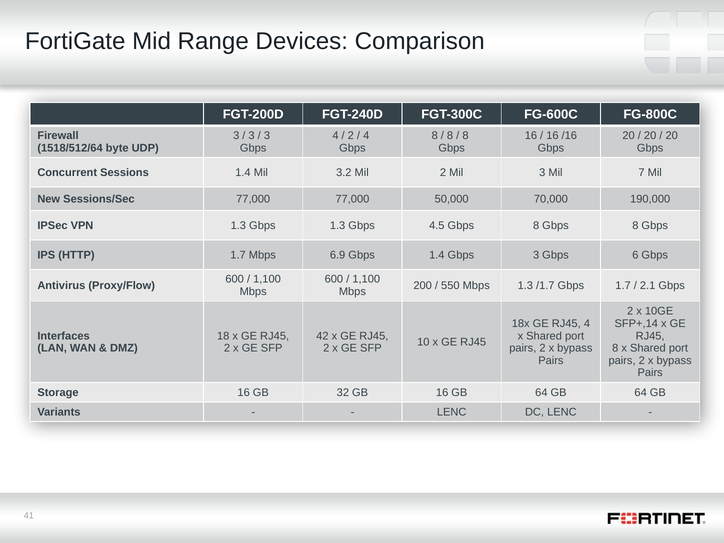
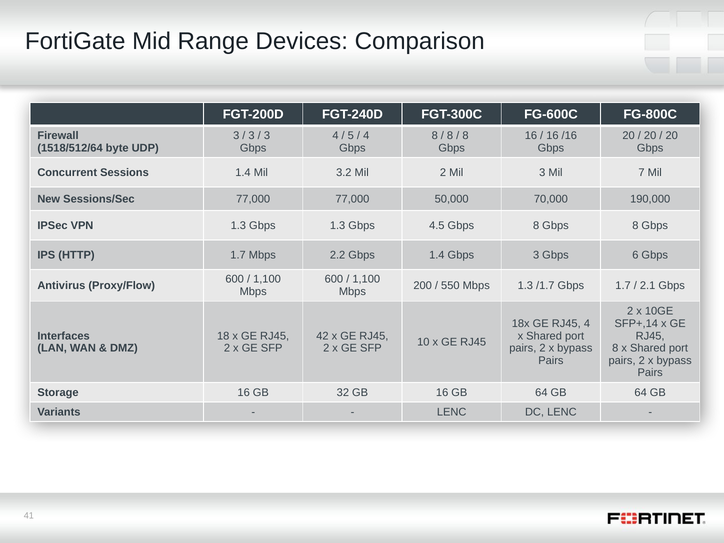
2: 2 -> 5 (351, 136)
6.9: 6.9 -> 2.2 (338, 255)
